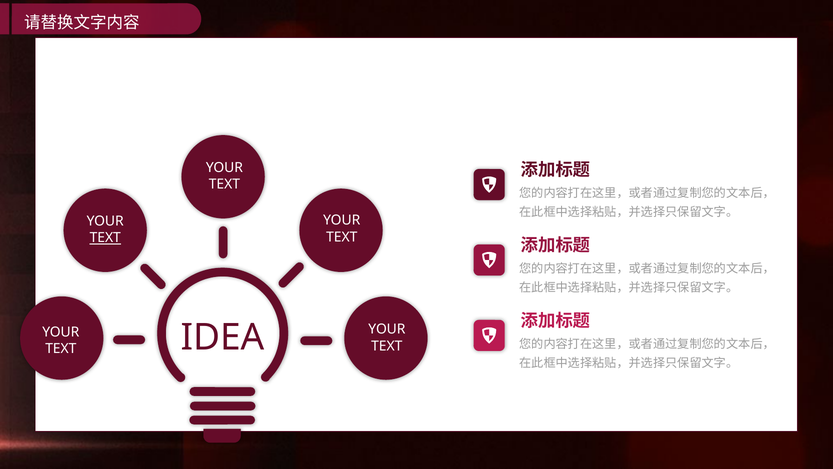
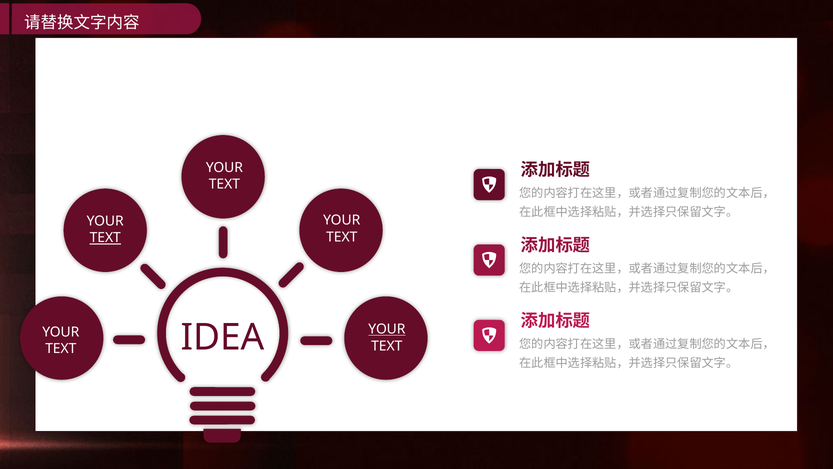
YOUR underline: none -> present (387, 329)
